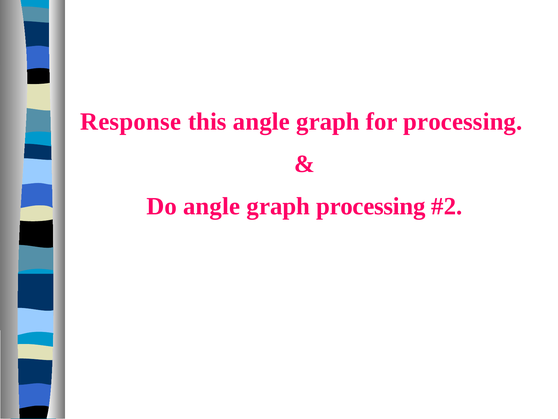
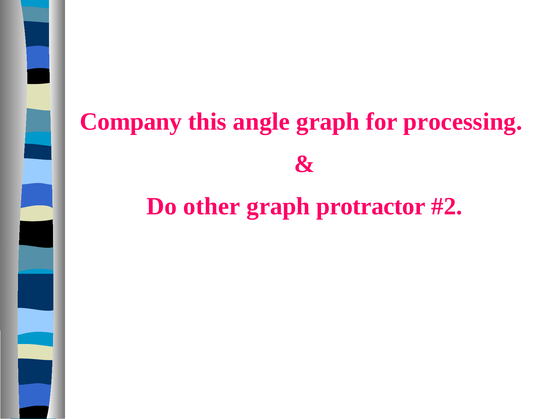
Response: Response -> Company (131, 122)
Do angle: angle -> other (212, 206)
graph processing: processing -> protractor (371, 206)
